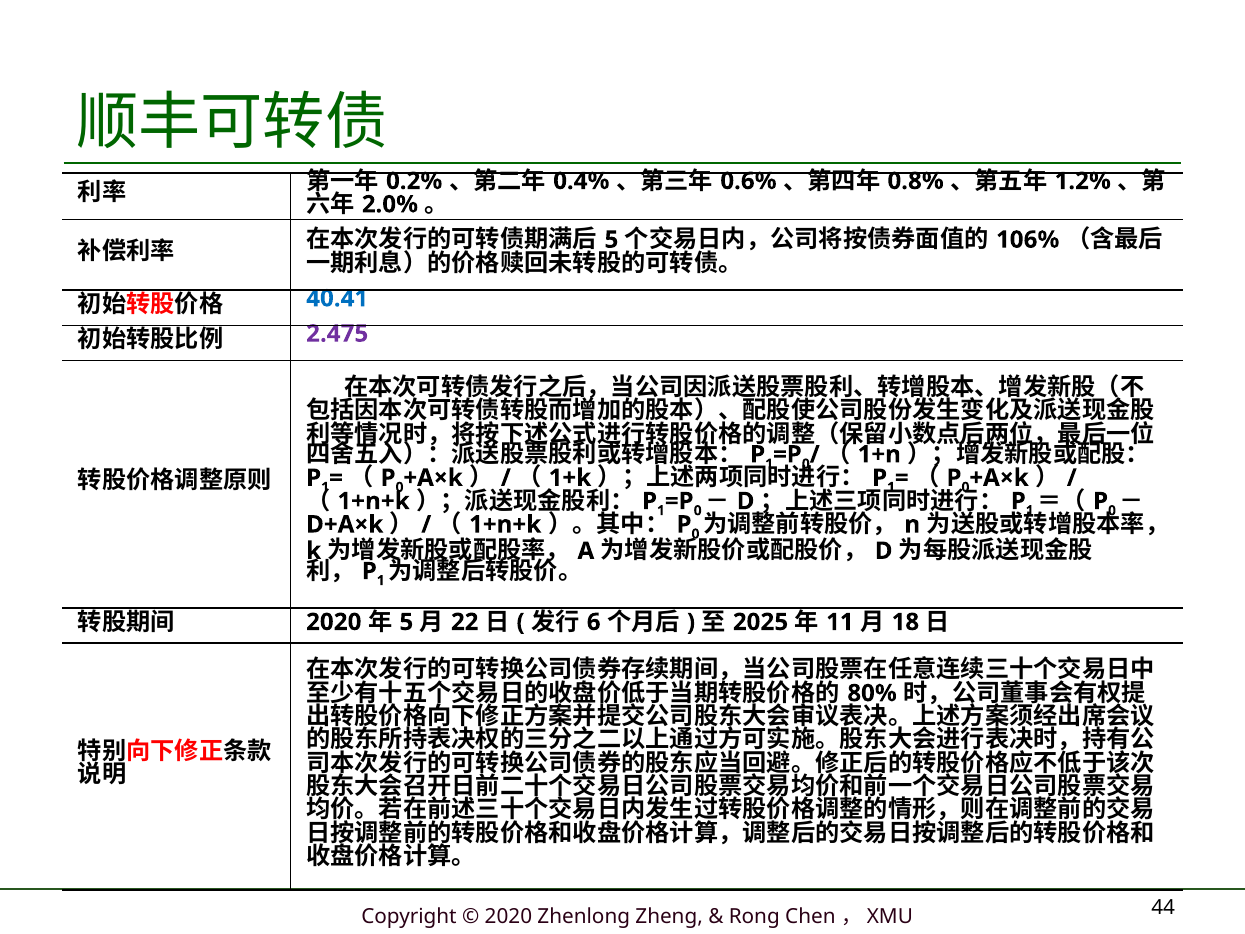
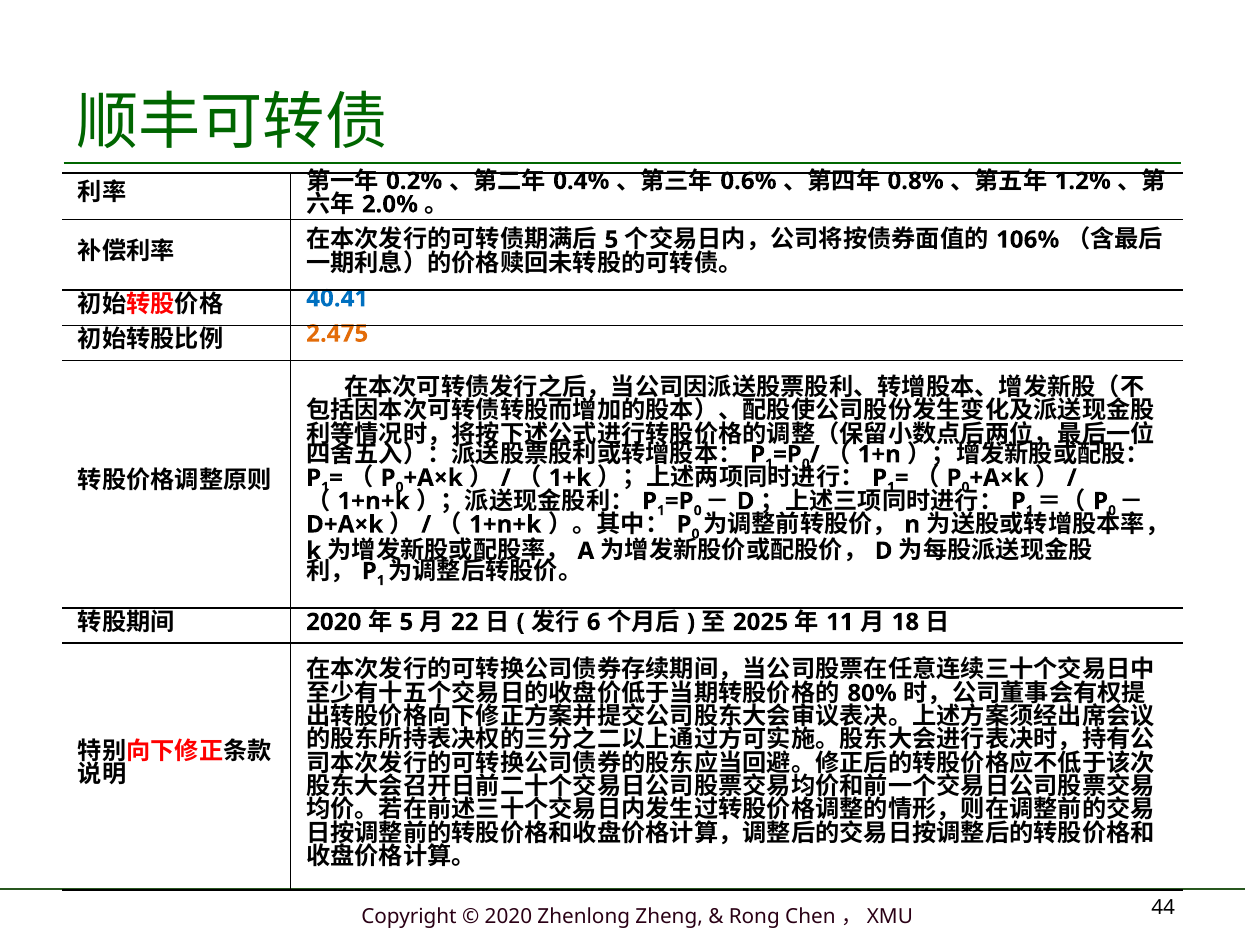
2.475 colour: purple -> orange (337, 334)
